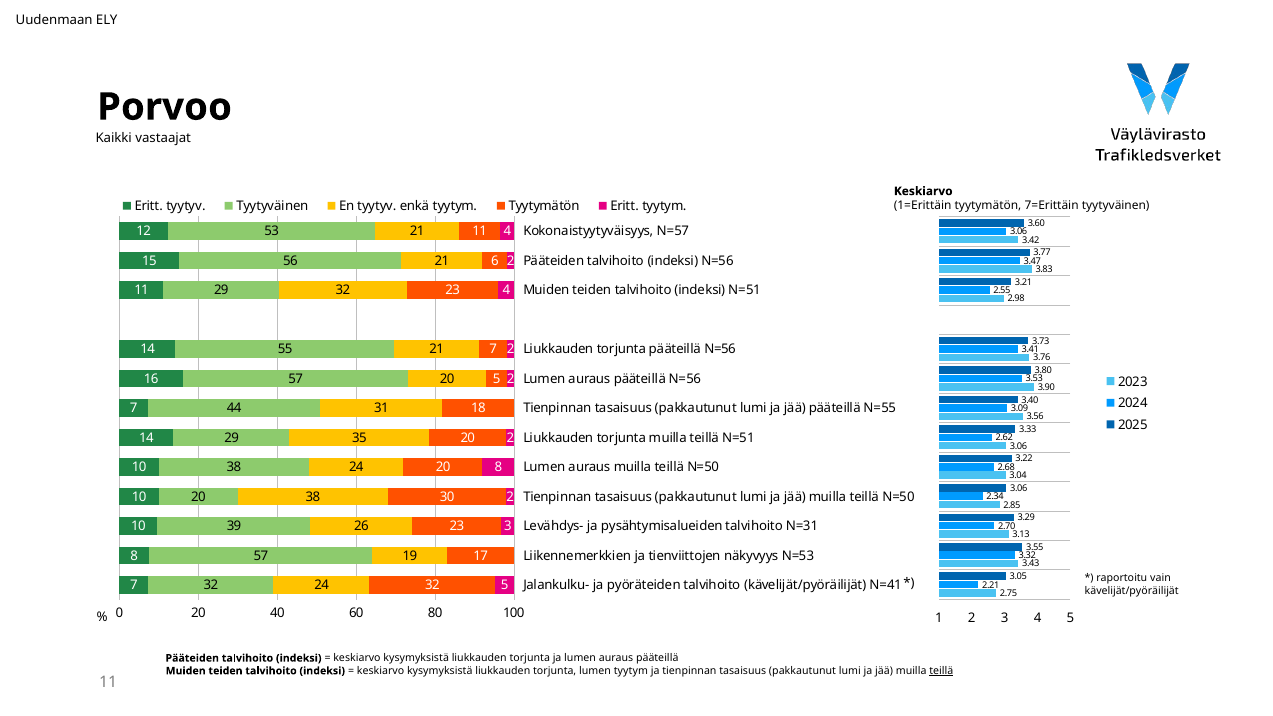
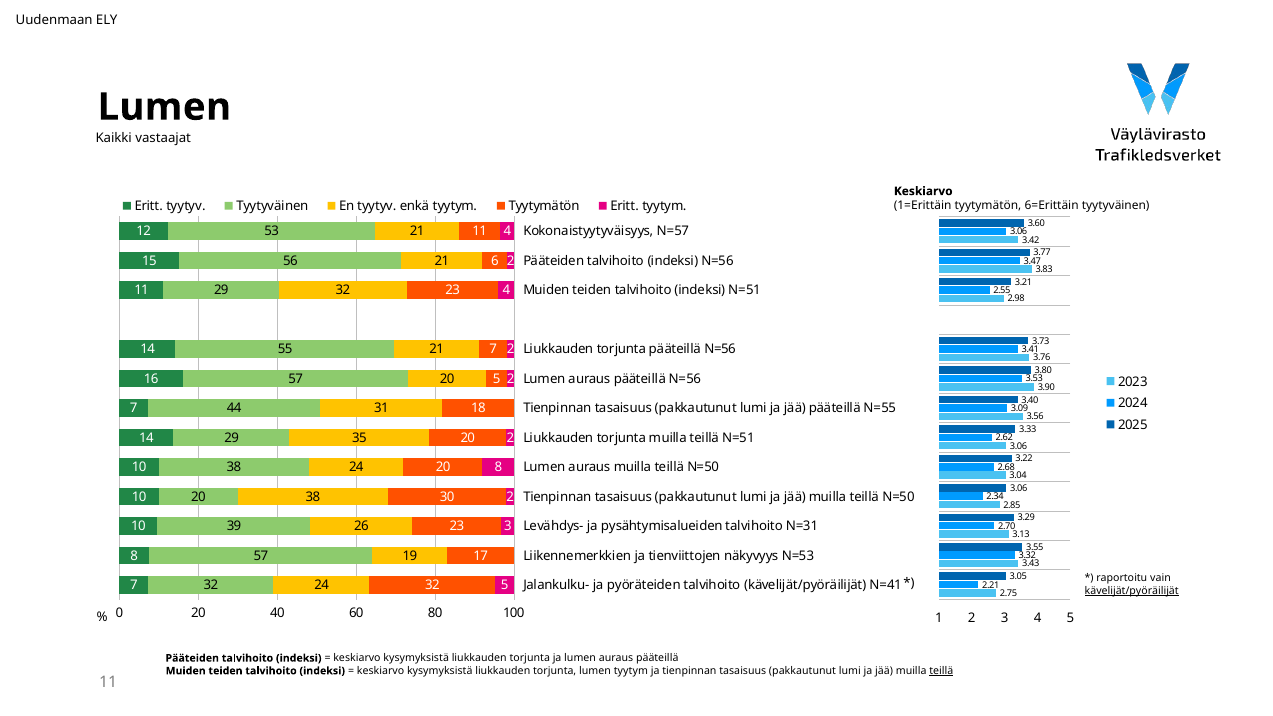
Porvoo: Porvoo -> Lumen (164, 107)
7=Erittäin: 7=Erittäin -> 6=Erittäin (1052, 206)
kävelijät/pyöräilijät underline: none -> present (1132, 591)
